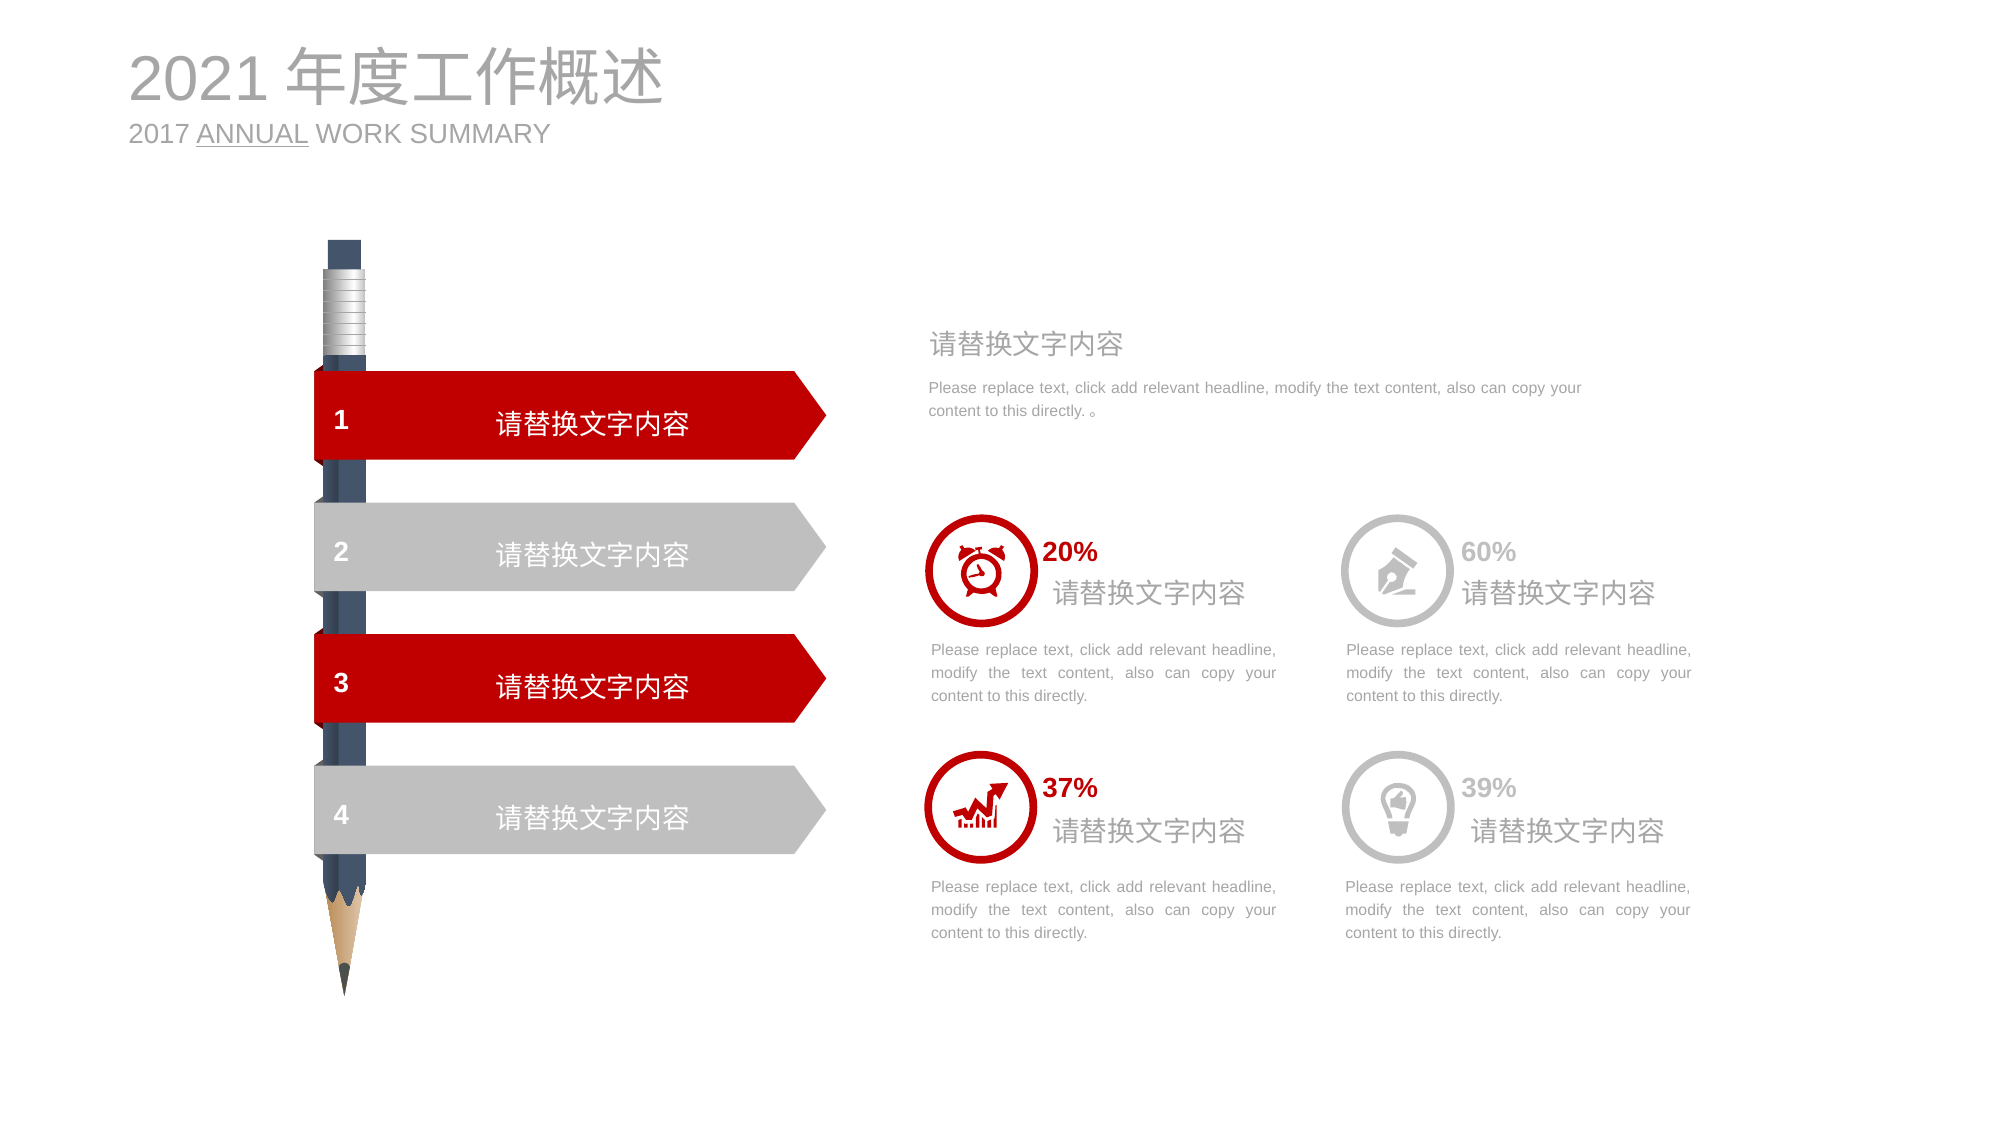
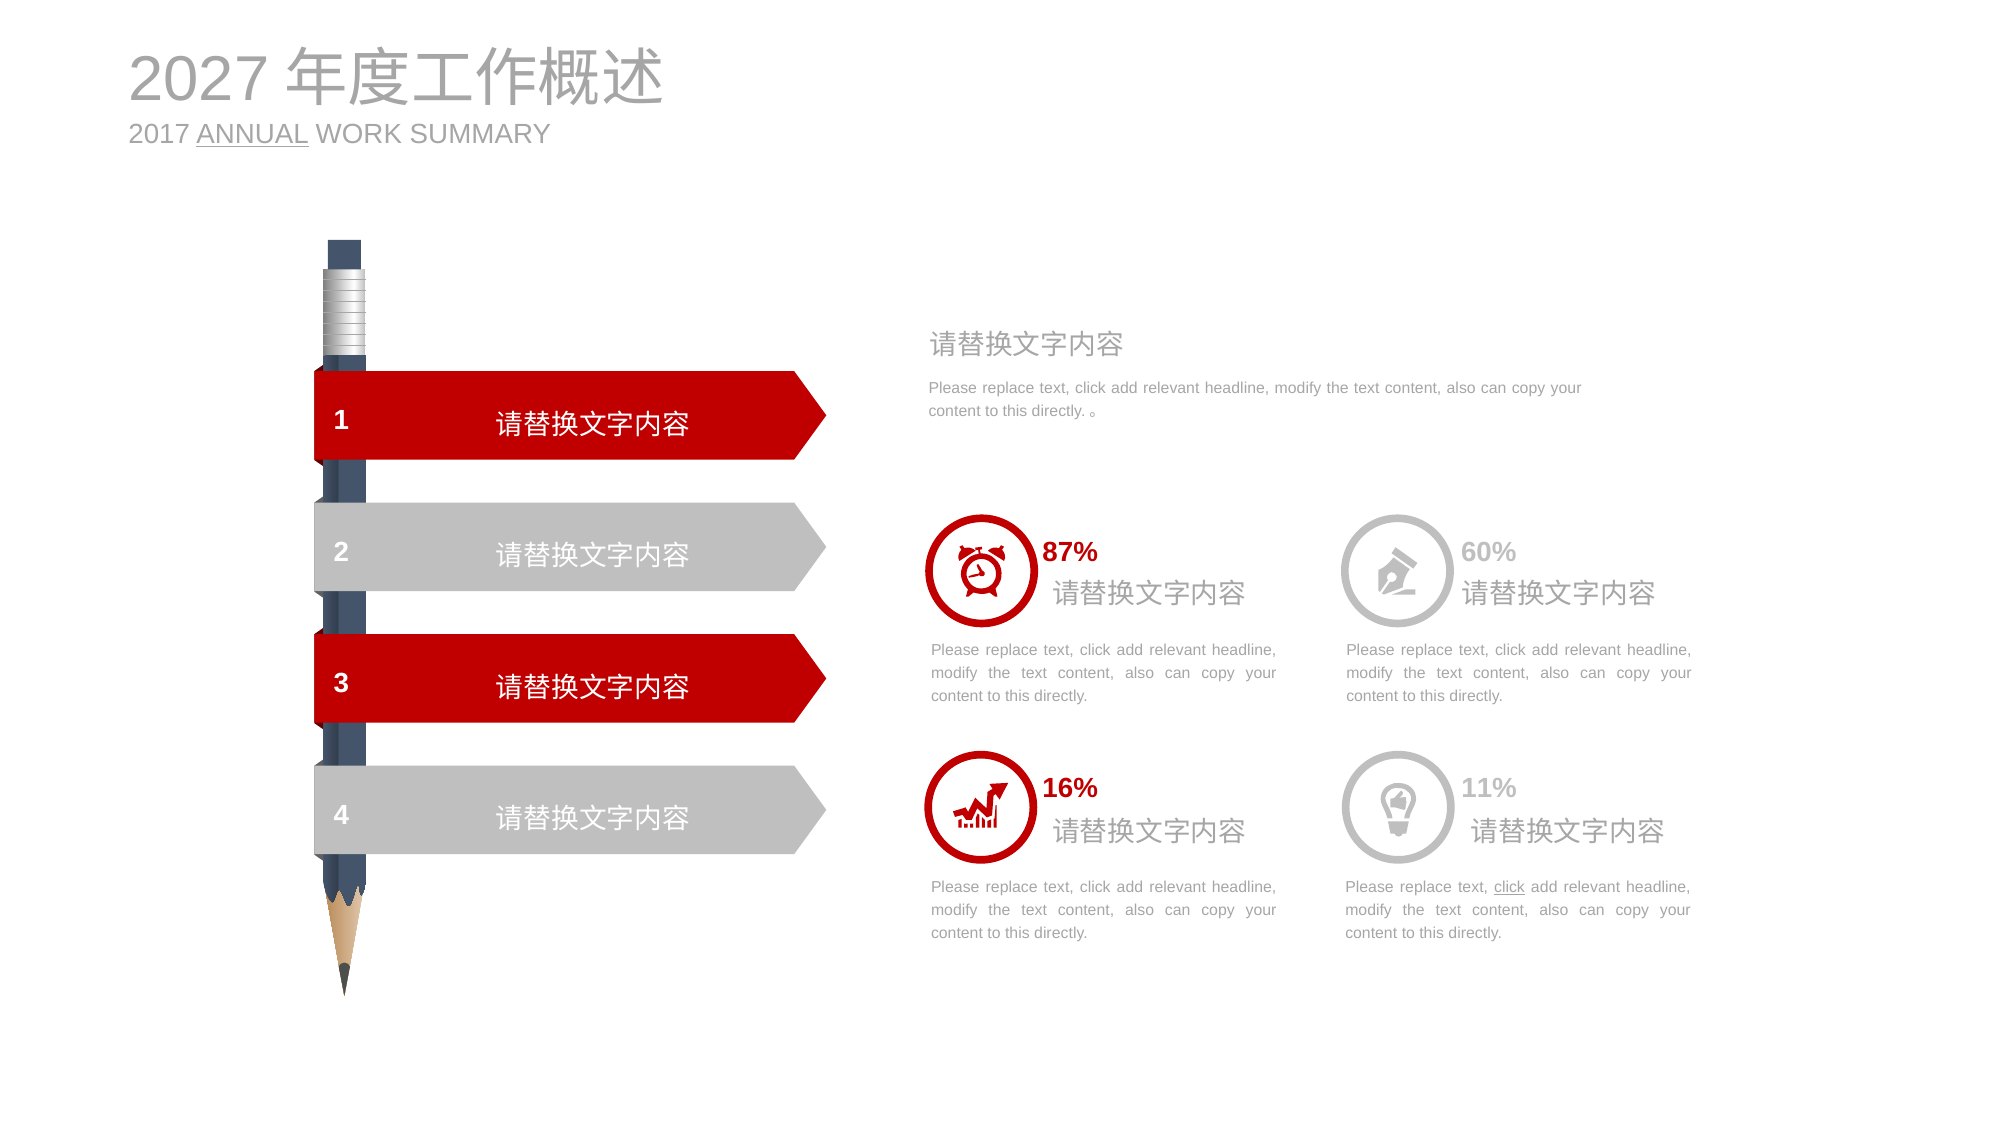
2021: 2021 -> 2027 (199, 79)
20%: 20% -> 87% (1070, 553)
37%: 37% -> 16% (1070, 788)
39%: 39% -> 11% (1489, 788)
click underline: none -> present (1510, 888)
